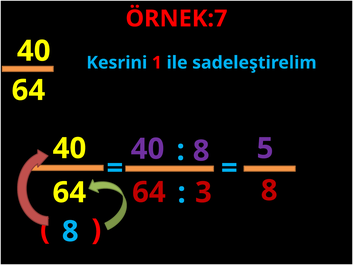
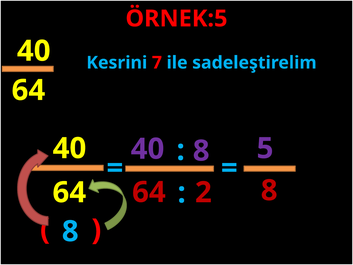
ÖRNEK:7: ÖRNEK:7 -> ÖRNEK:5 (176, 19)
1: 1 -> 7 (157, 63)
3: 3 -> 2 (203, 192)
